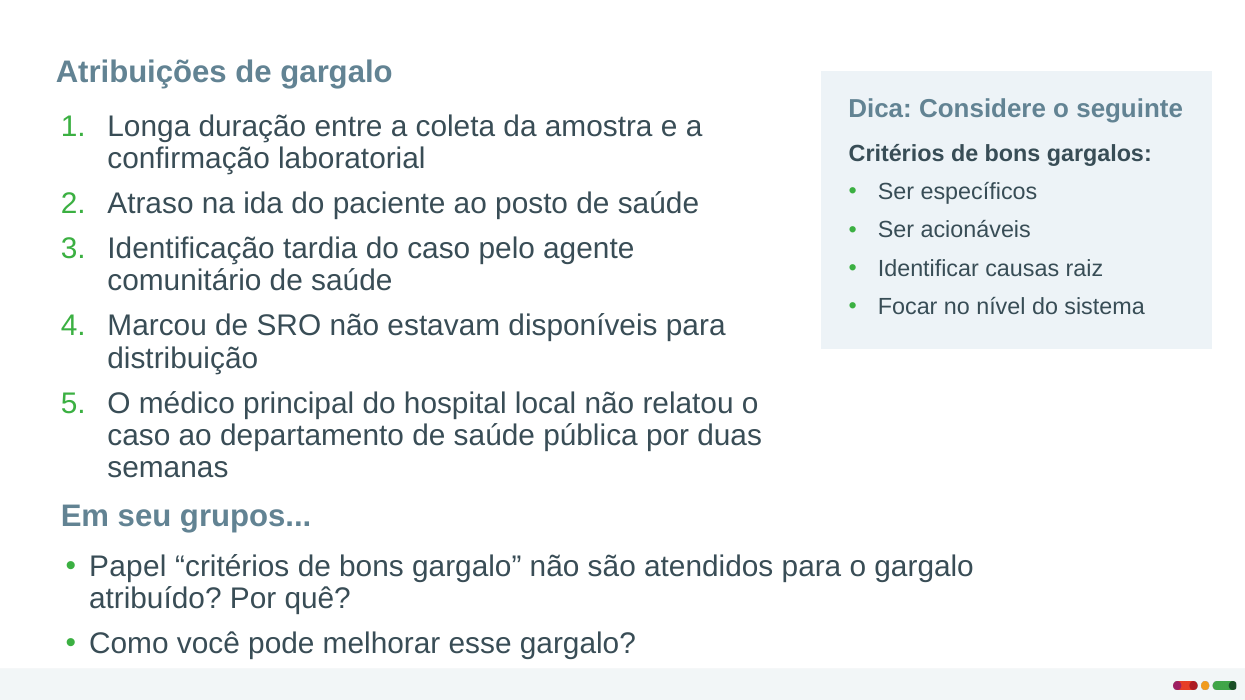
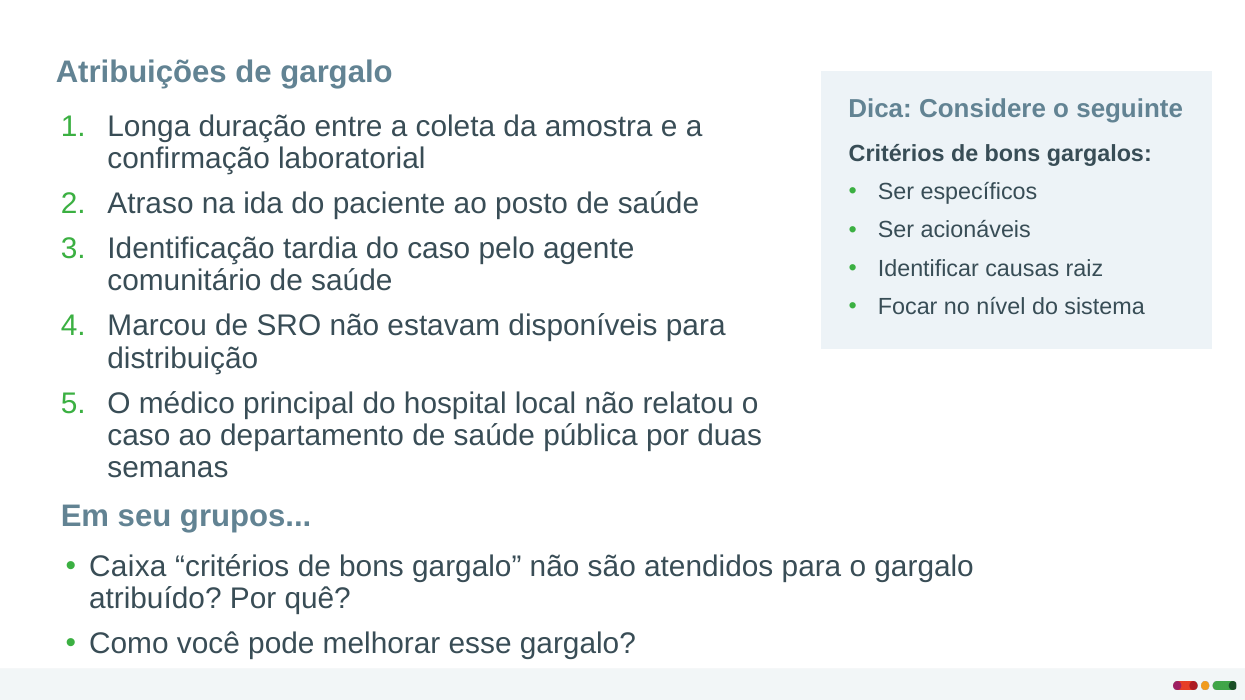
Papel: Papel -> Caixa (128, 567)
